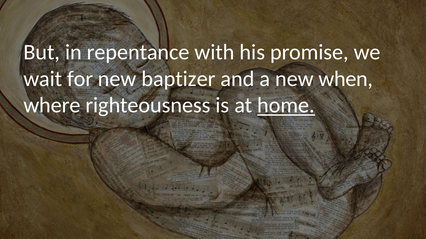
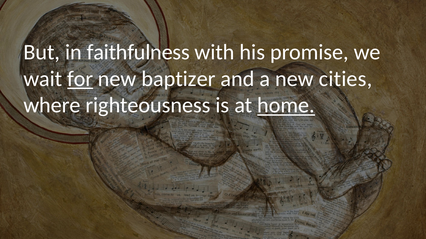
repentance: repentance -> faithfulness (138, 52)
for underline: none -> present (80, 79)
when: when -> cities (346, 79)
